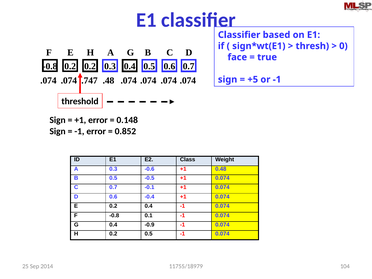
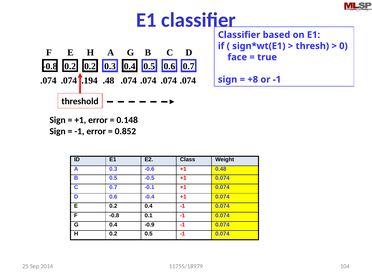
.747: .747 -> .194 (89, 81)
+5: +5 -> +8 (253, 79)
